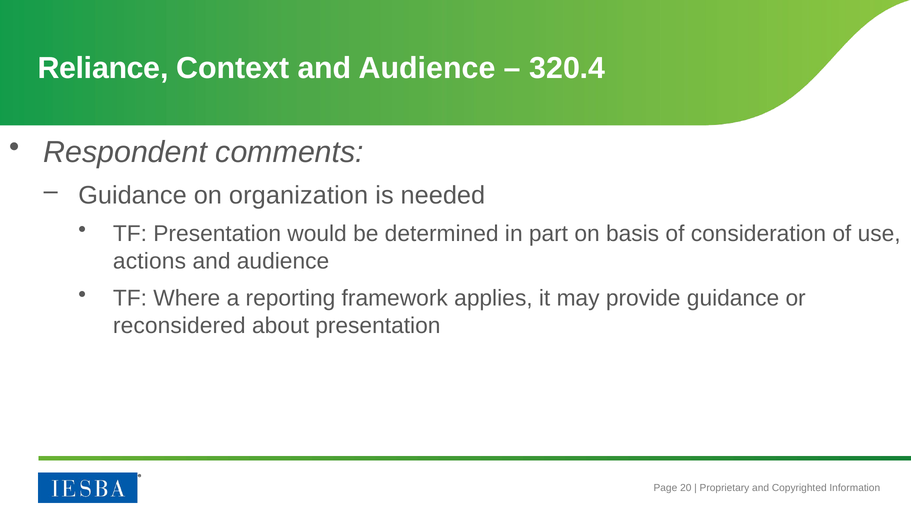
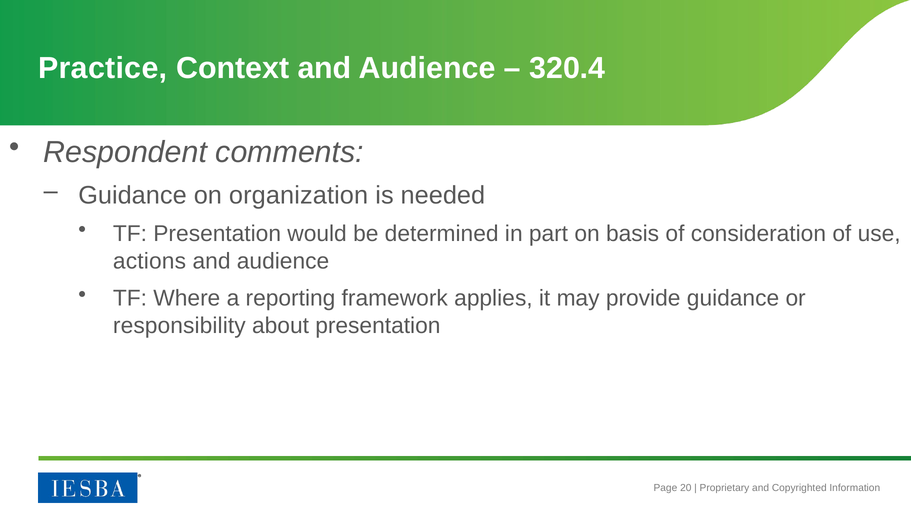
Reliance: Reliance -> Practice (103, 68)
reconsidered: reconsidered -> responsibility (179, 325)
